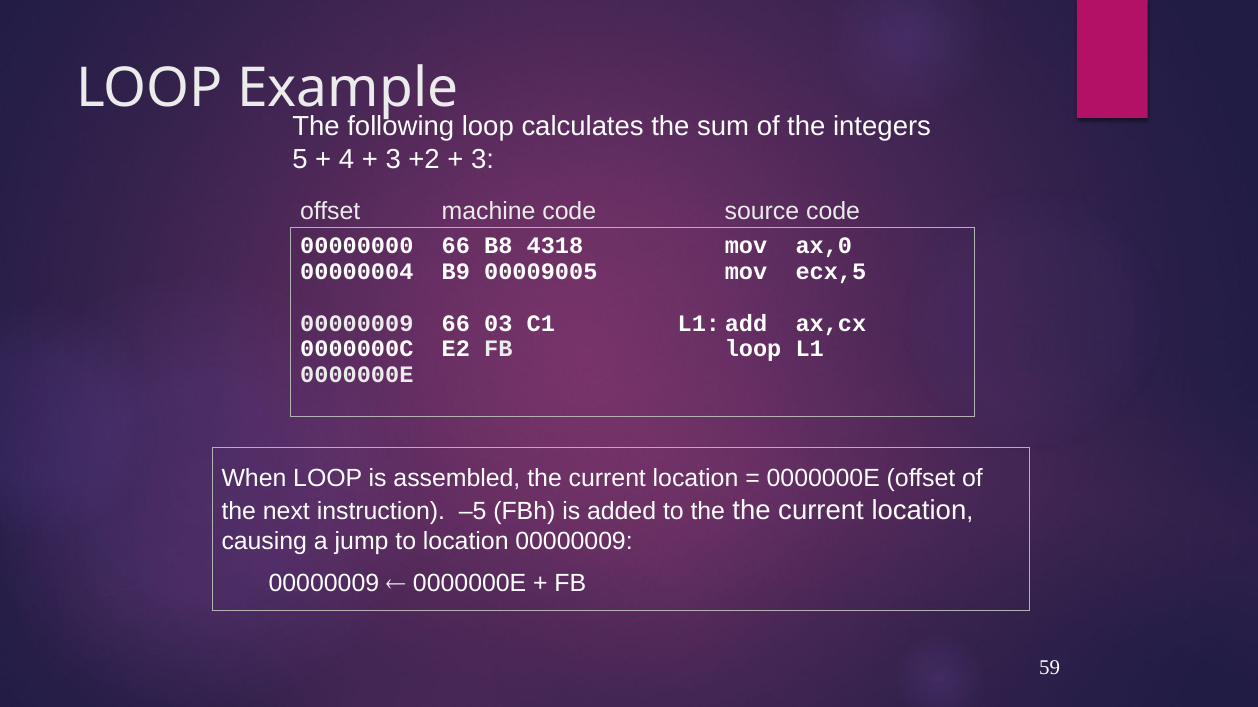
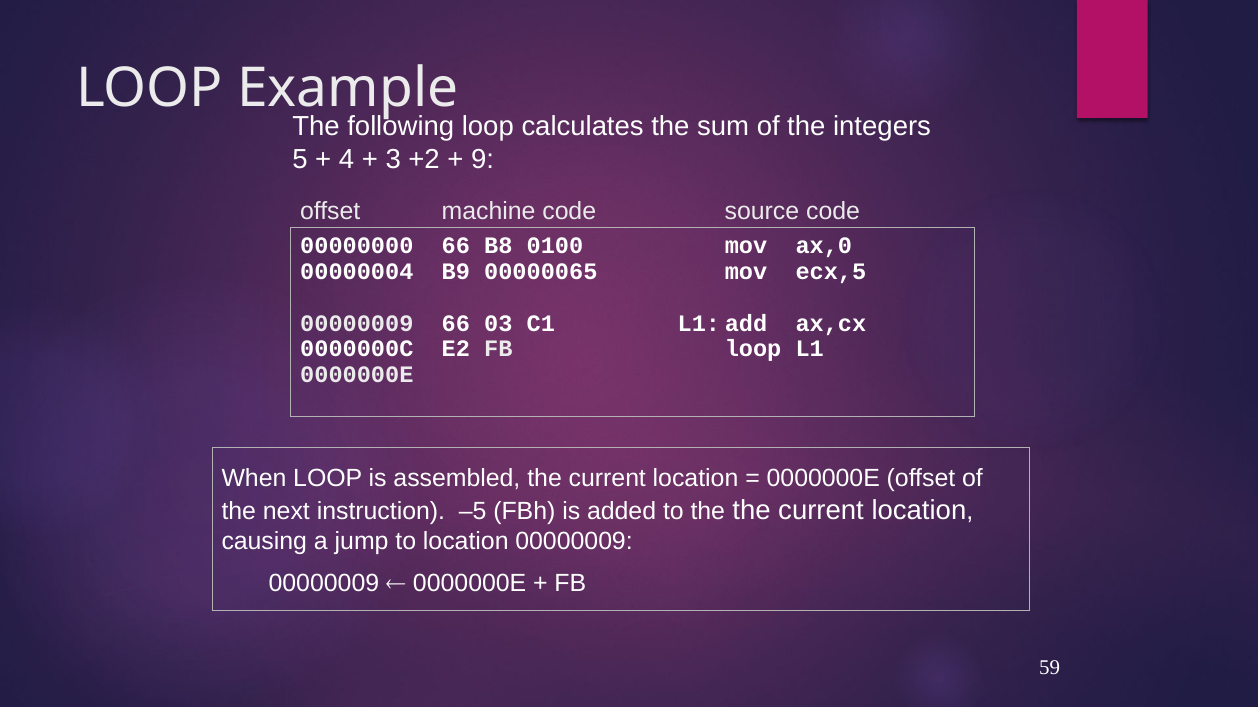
3: 3 -> 9 (483, 160)
4318: 4318 -> 0100 (555, 246)
00009005: 00009005 -> 00000065 (541, 272)
